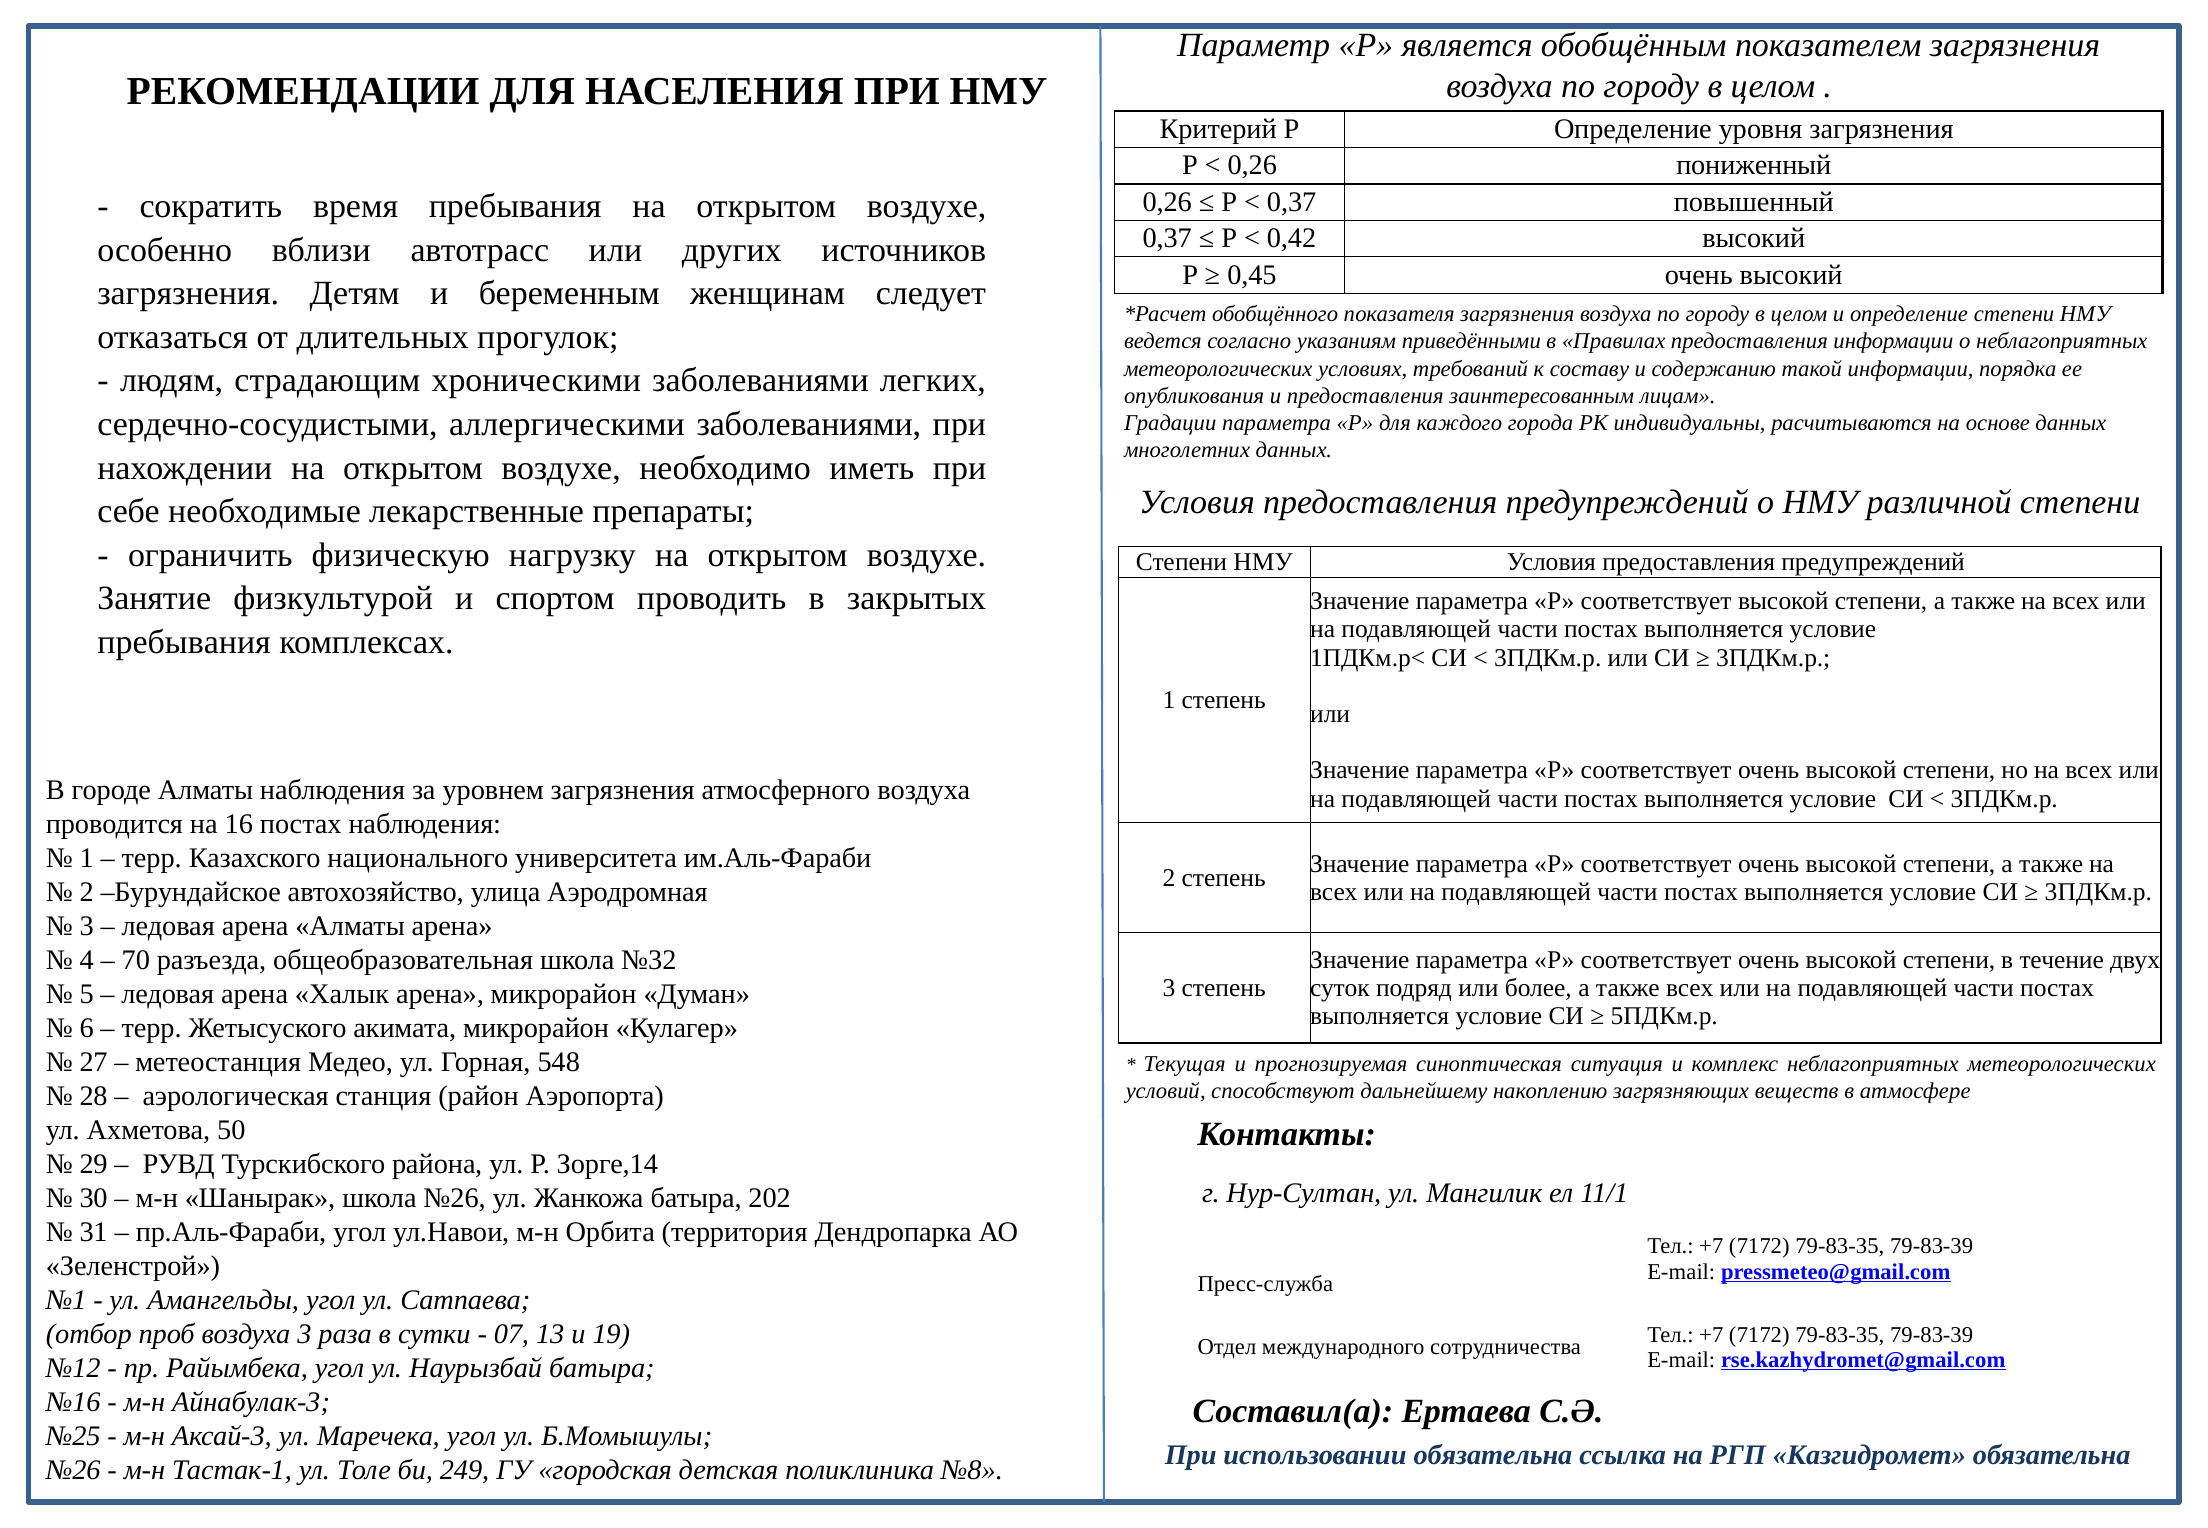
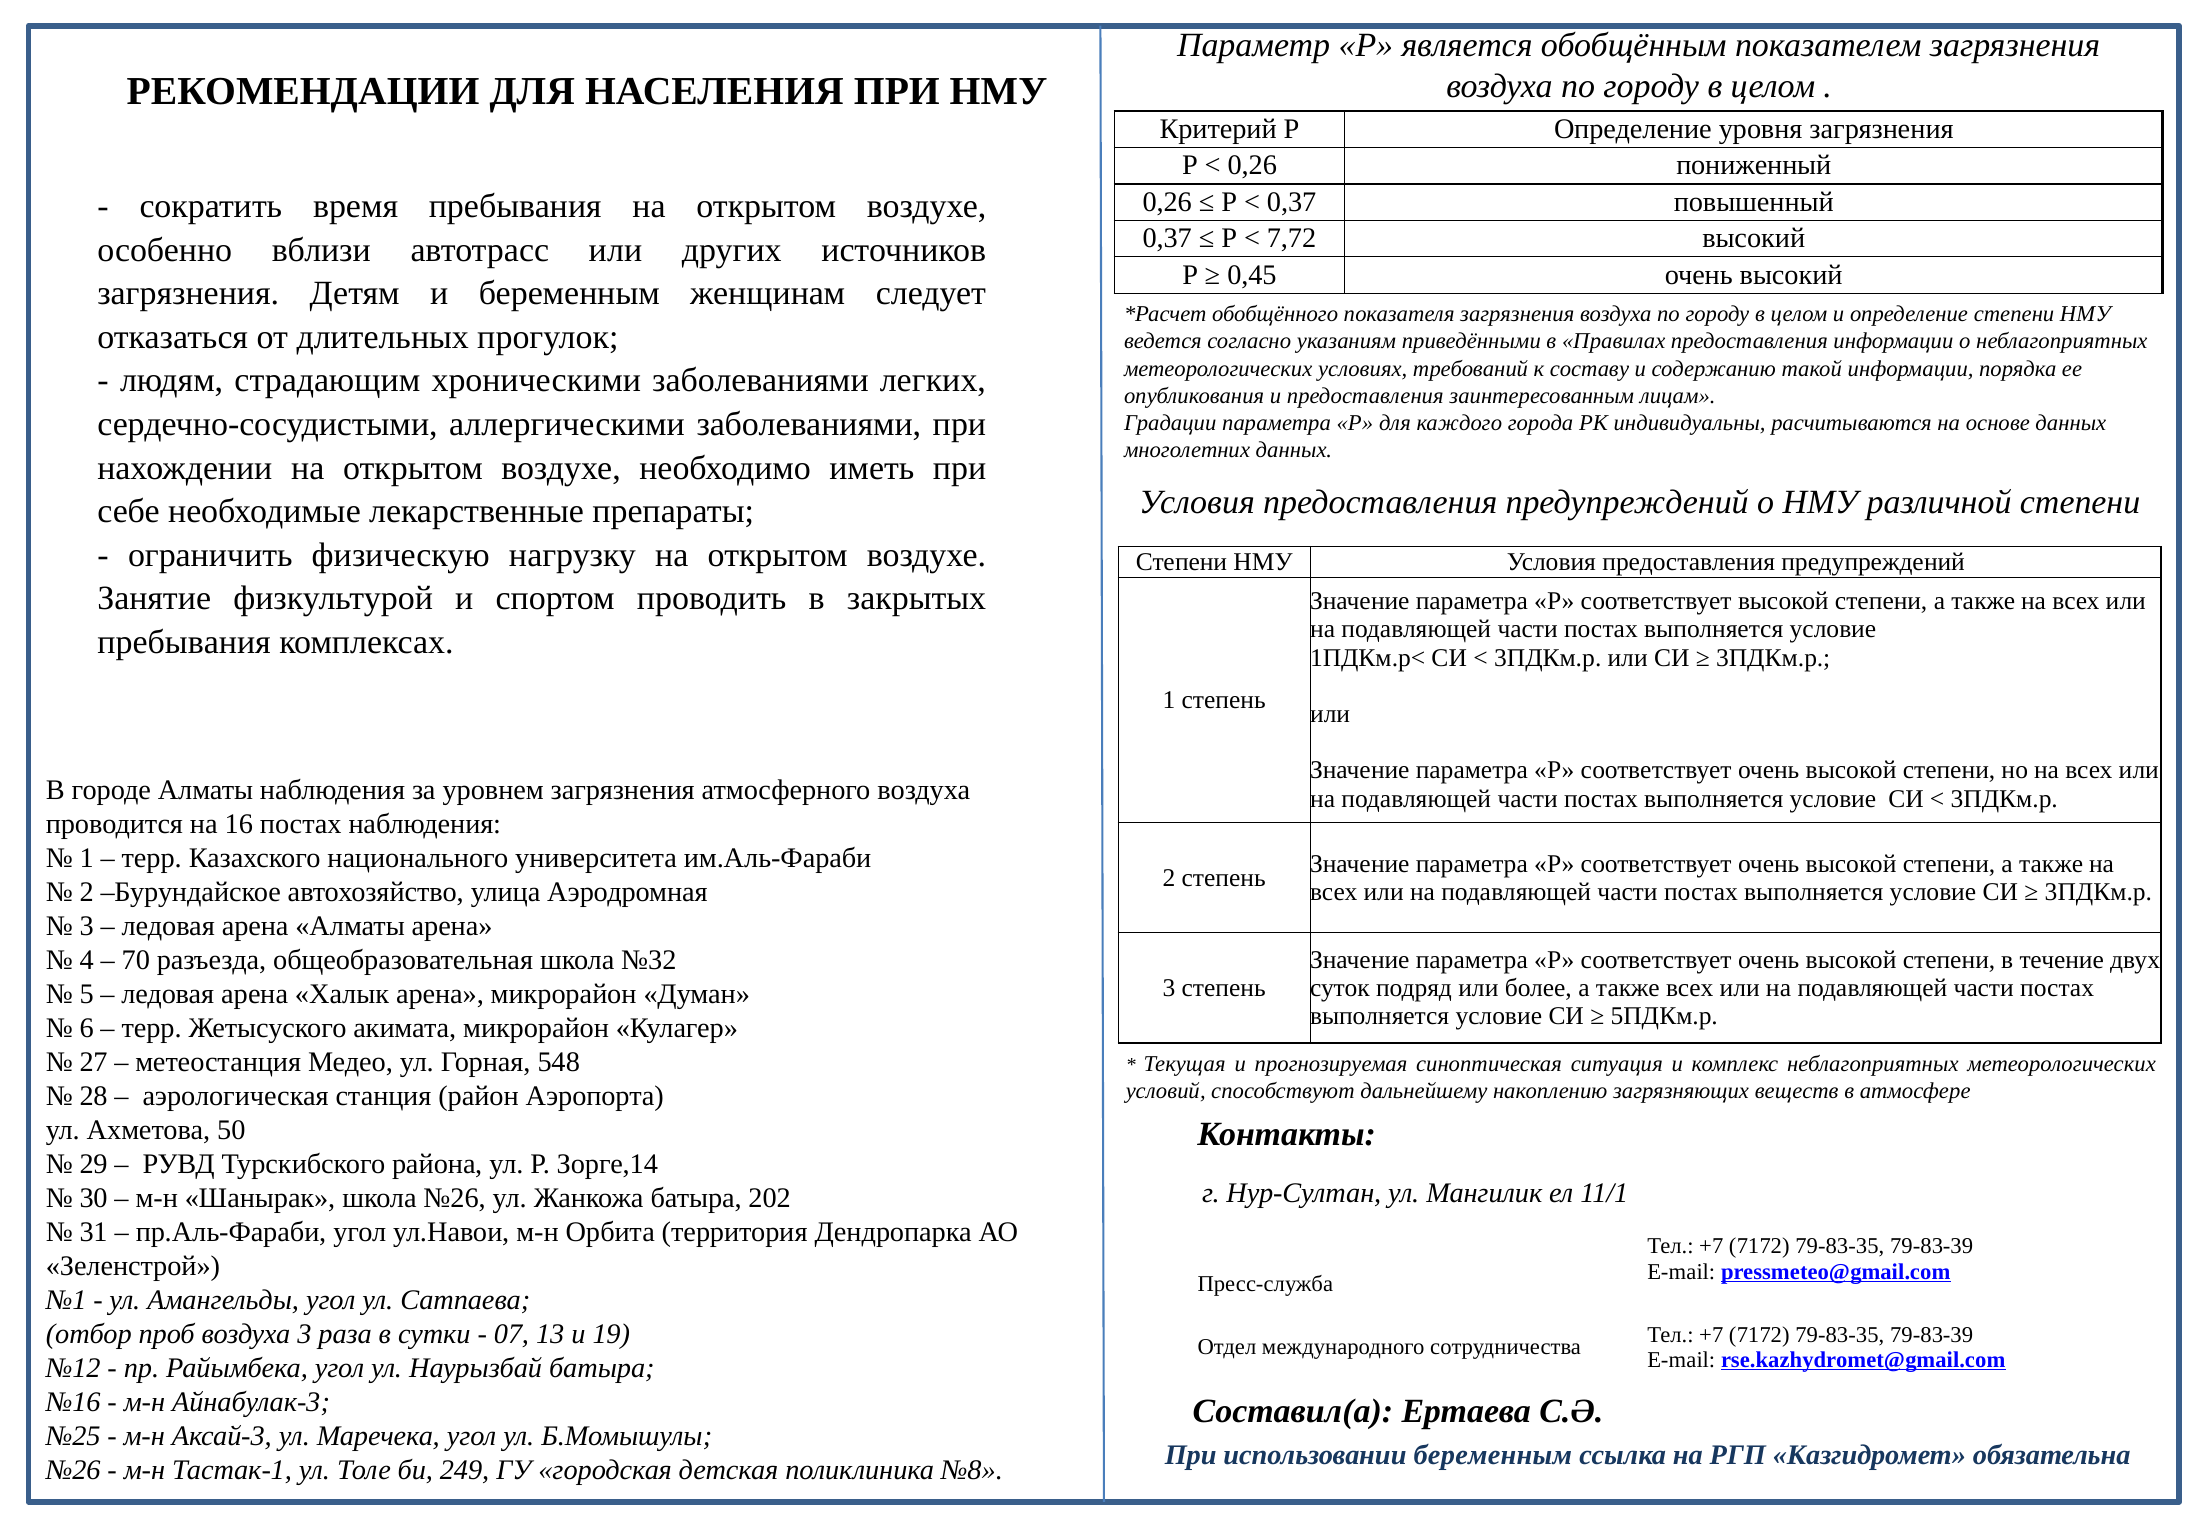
0,42: 0,42 -> 7,72 (1292, 238)
использовании обязательна: обязательна -> беременным (1493, 1456)
